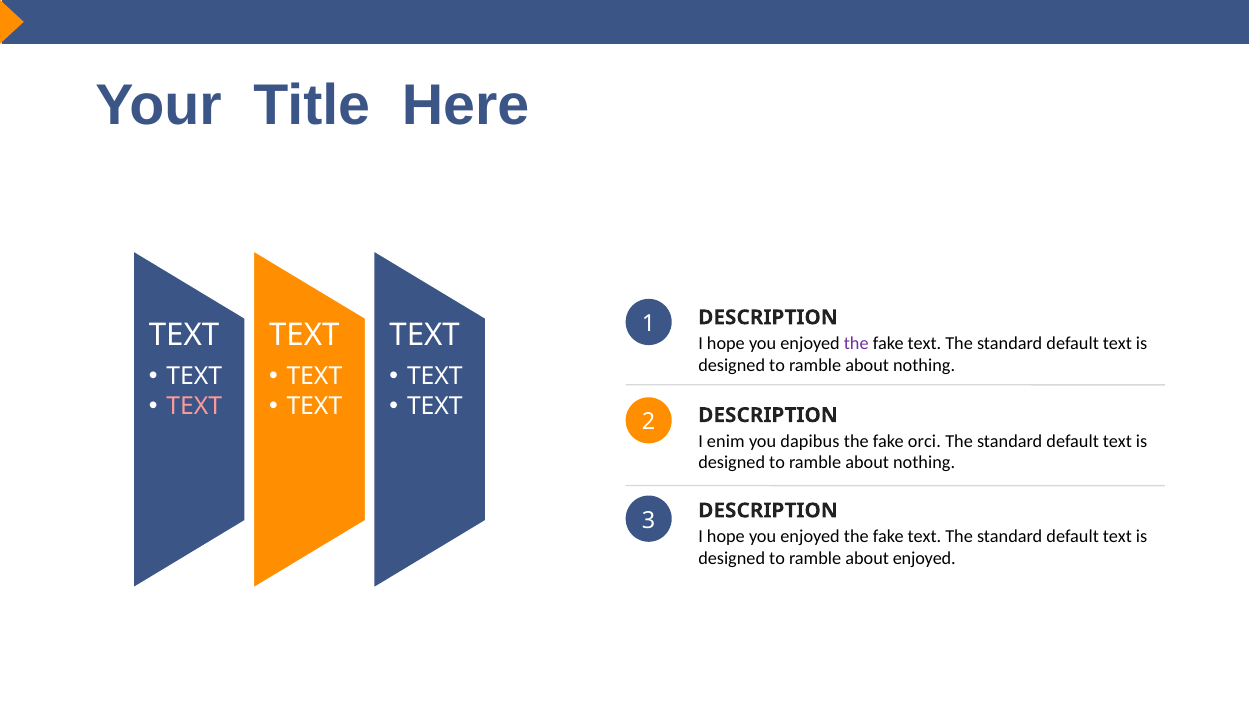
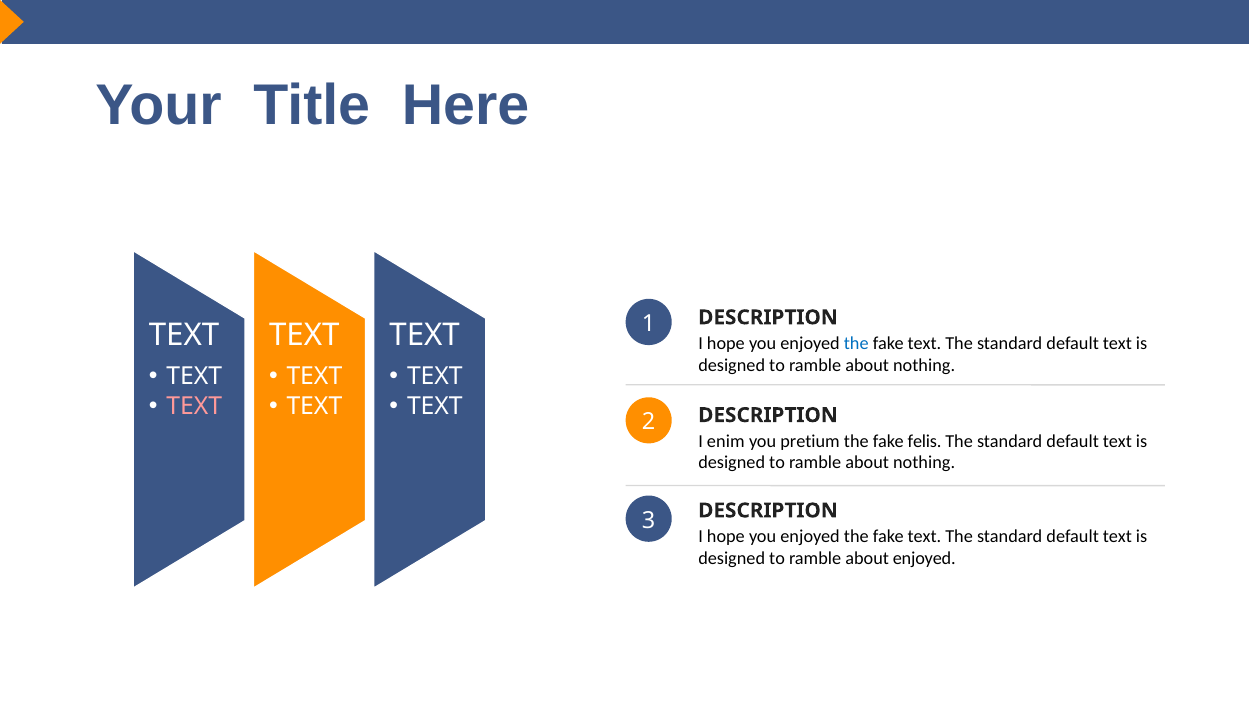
the colour: purple -> blue (856, 343)
dapibus: dapibus -> pretium (810, 441)
orci: orci -> felis (925, 441)
